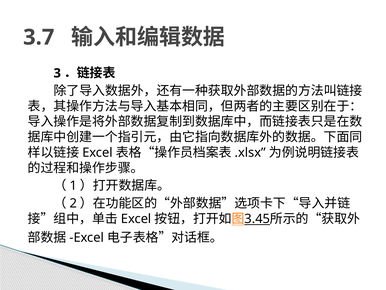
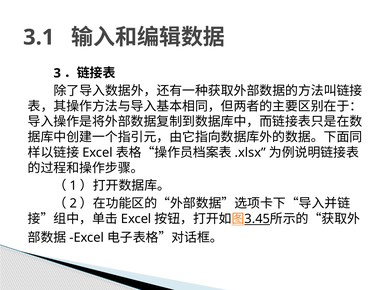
3.7: 3.7 -> 3.1 (39, 37)
